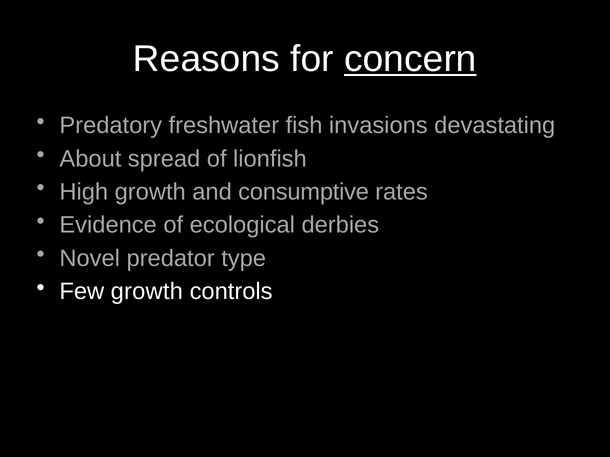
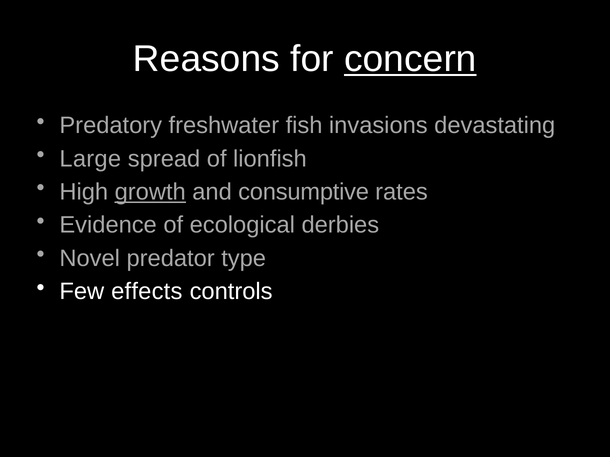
About: About -> Large (90, 159)
growth underline: none -> present (150, 192)
Few growth: growth -> effects (147, 292)
